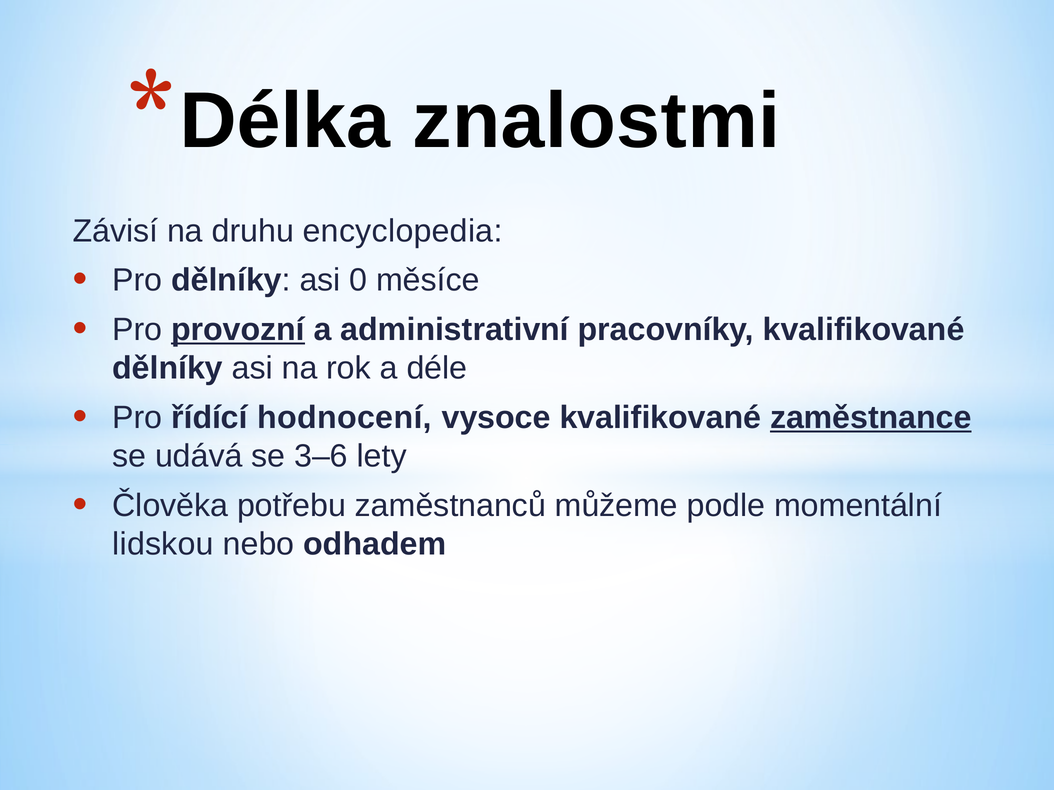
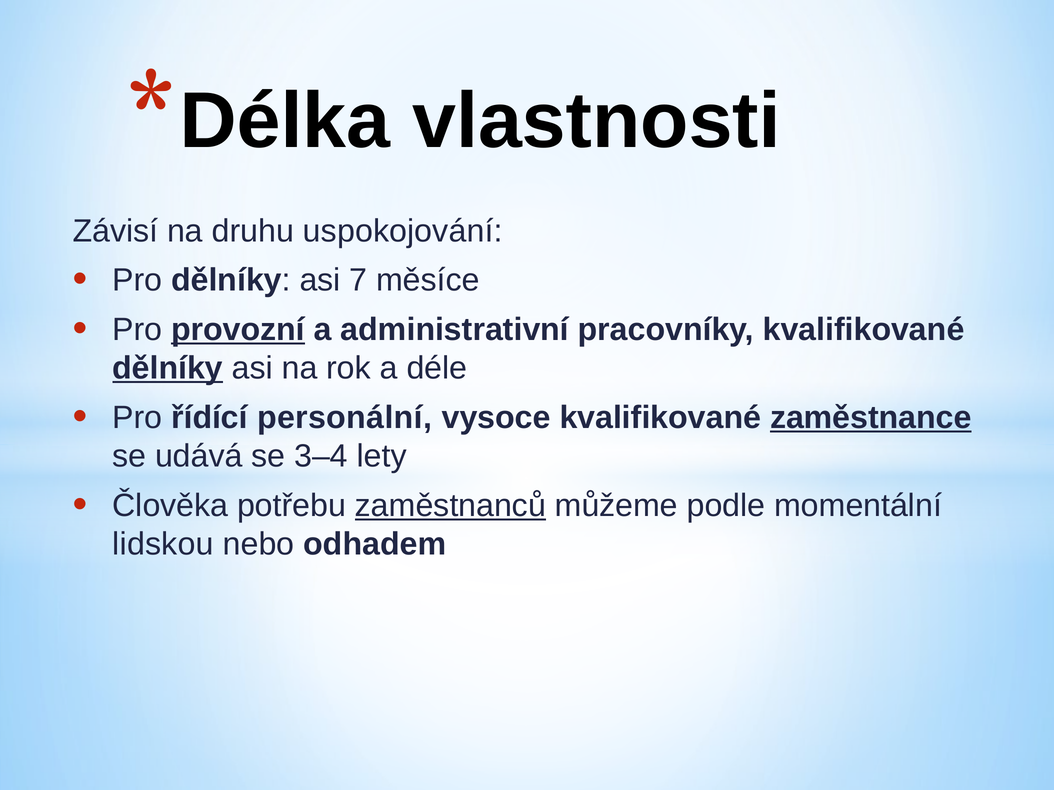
znalostmi: znalostmi -> vlastnosti (596, 121)
encyclopedia: encyclopedia -> uspokojování (403, 231)
0: 0 -> 7 (358, 281)
dělníky underline: none -> present (168, 369)
hodnocení: hodnocení -> personální (345, 418)
3–6: 3–6 -> 3–4 (321, 457)
zaměstnanců underline: none -> present (450, 506)
